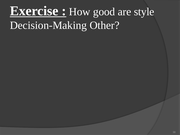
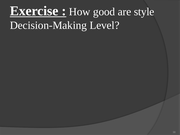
Other: Other -> Level (105, 25)
